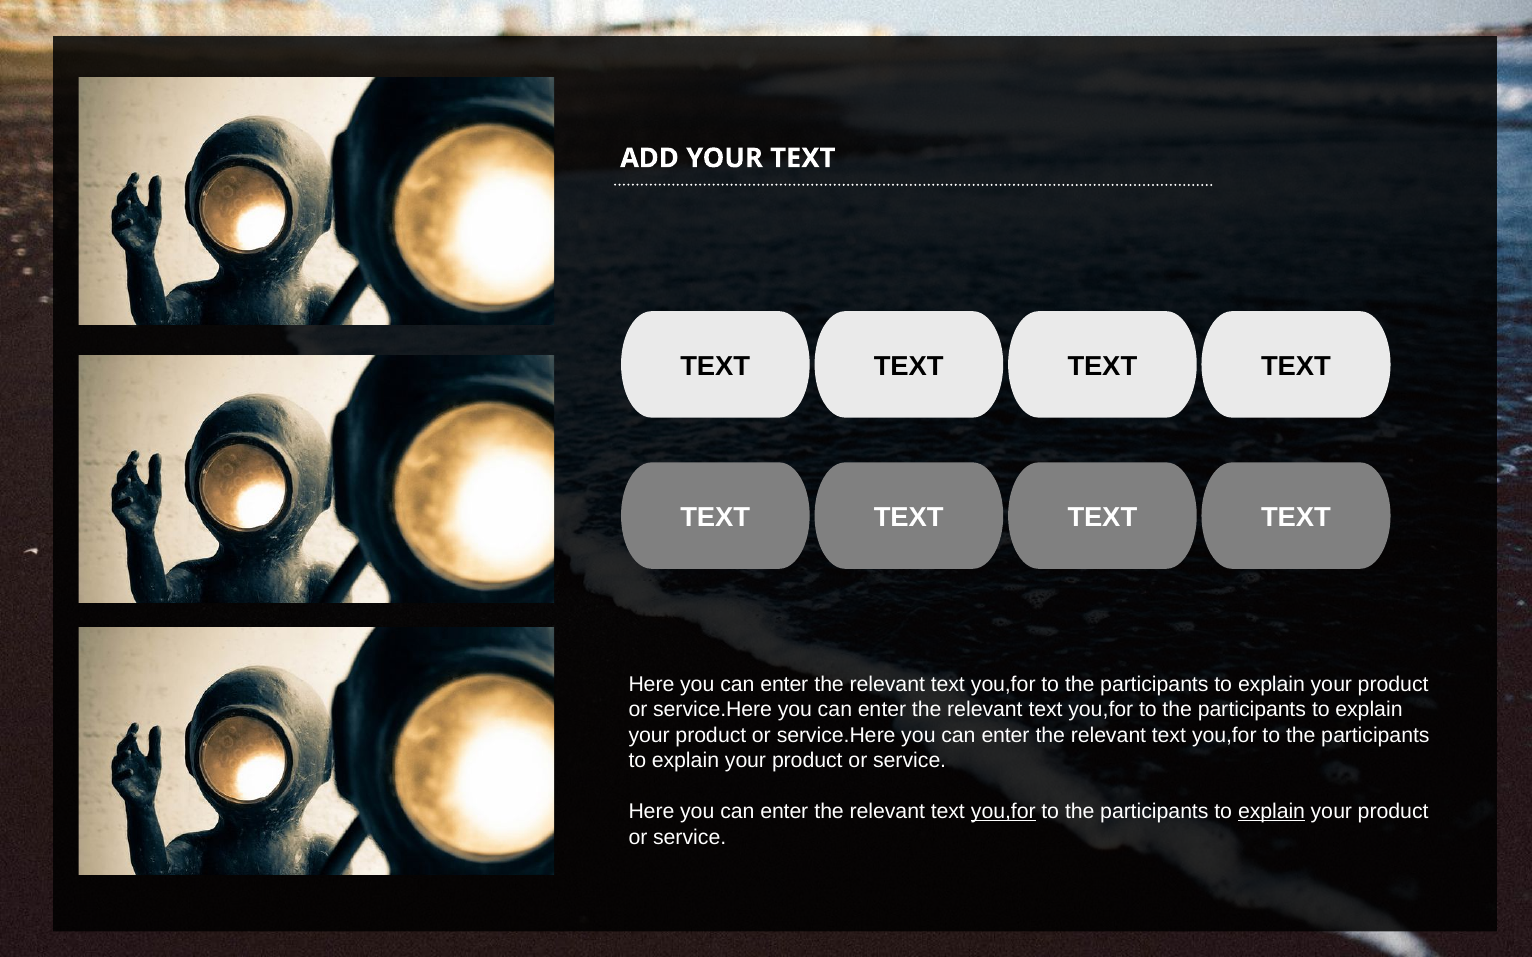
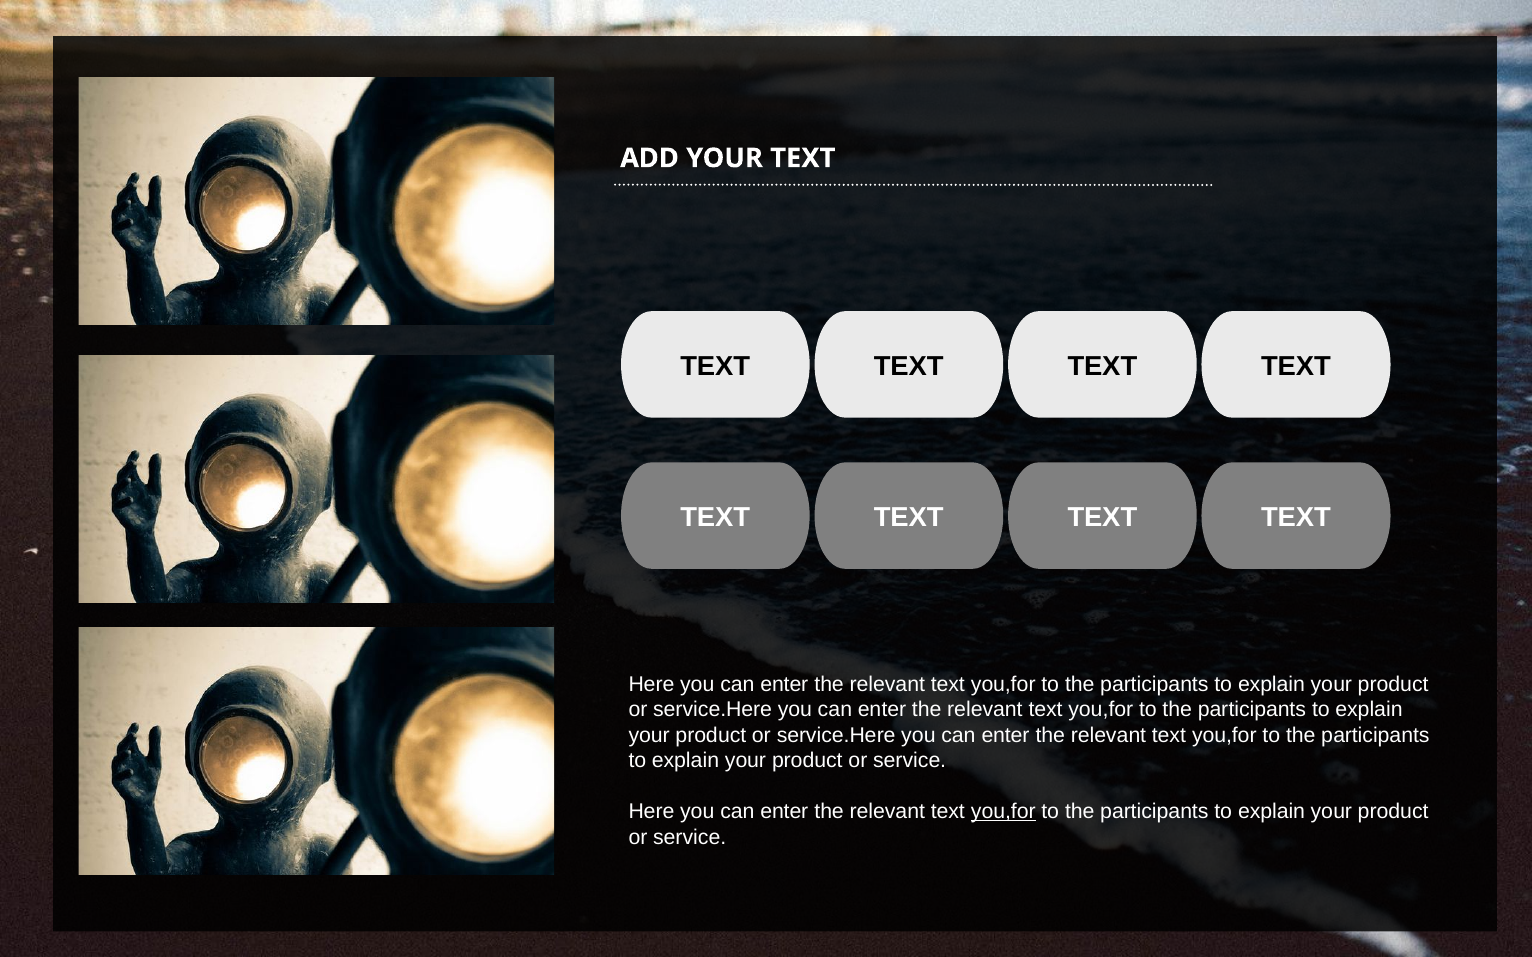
explain underline: present -> none (1272, 812)
